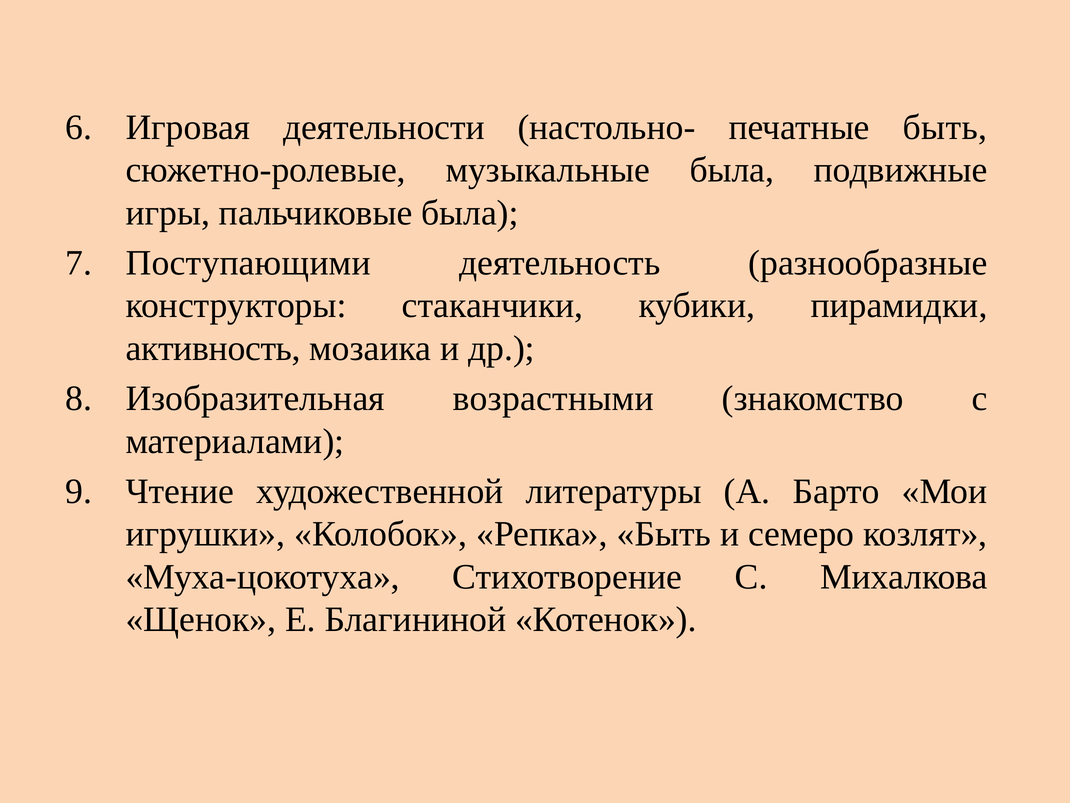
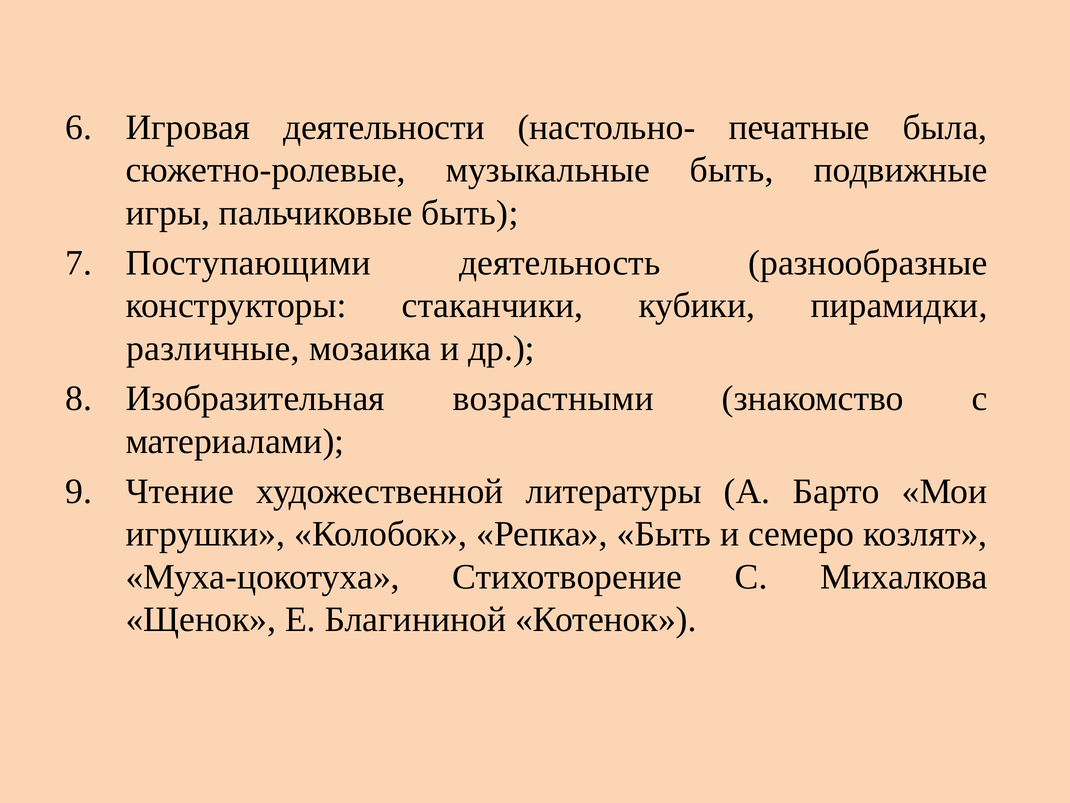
печатные быть: быть -> была (945, 127)
музыкальные была: была -> быть (732, 170)
пальчиковые была: была -> быть (470, 213)
активность: активность -> различные (213, 348)
